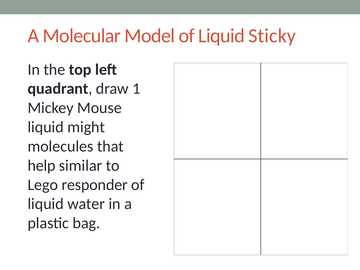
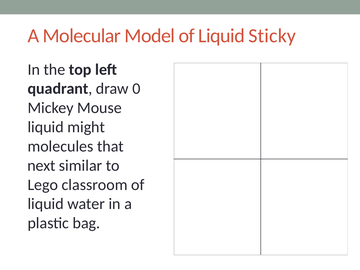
1: 1 -> 0 (136, 89)
help: help -> next (41, 166)
responder: responder -> classroom (95, 185)
